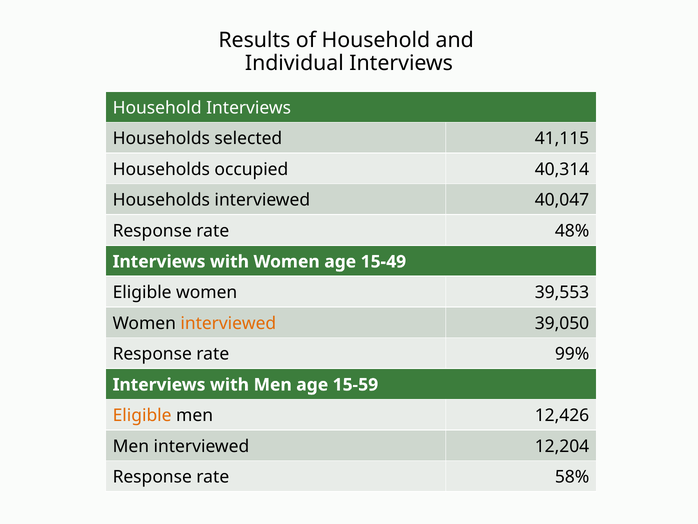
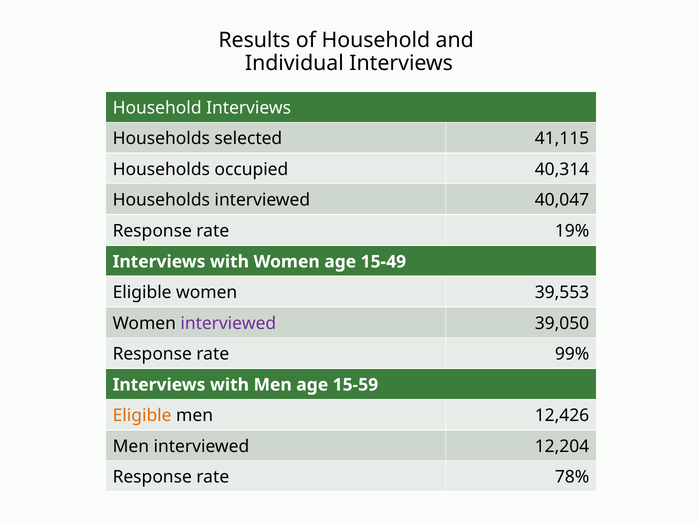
48%: 48% -> 19% (572, 231)
interviewed colour: orange -> purple (228, 323)
58%: 58% -> 78% (572, 477)
